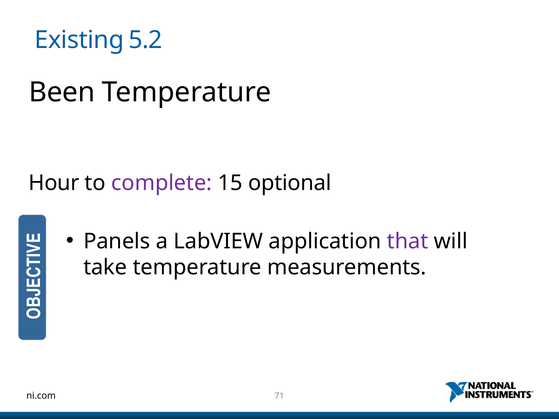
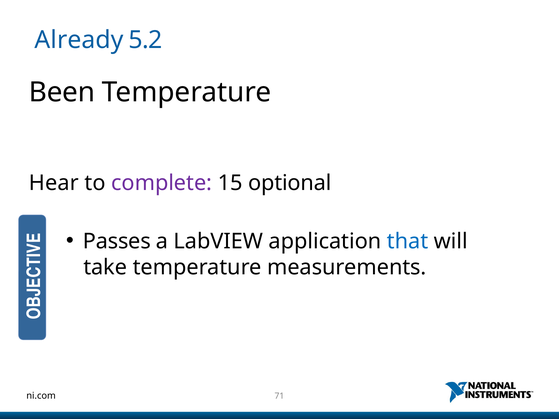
Existing: Existing -> Already (79, 40)
Hour: Hour -> Hear (54, 183)
Panels: Panels -> Passes (117, 241)
that colour: purple -> blue (408, 241)
